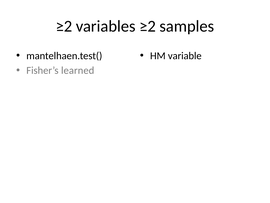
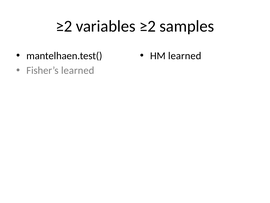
HM variable: variable -> learned (185, 56)
